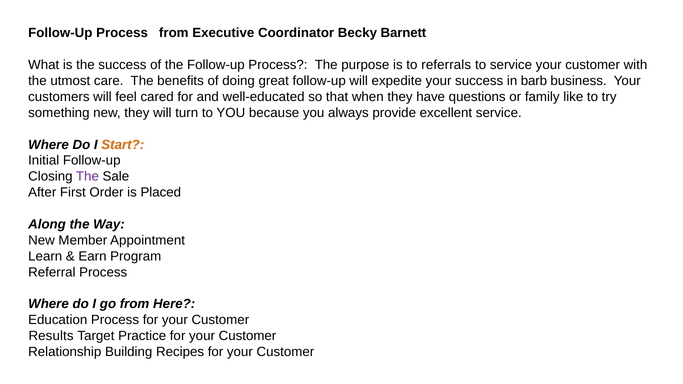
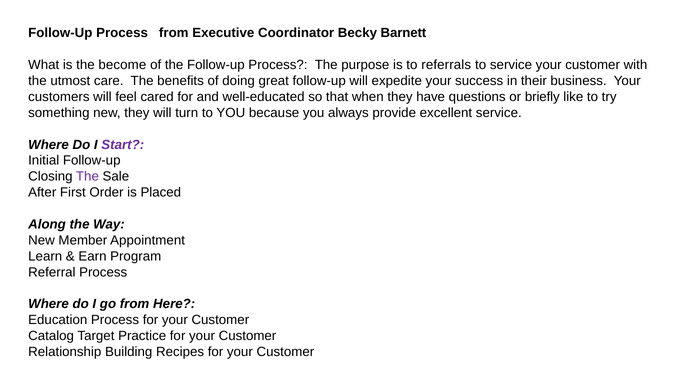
the success: success -> become (122, 65)
barb: barb -> their (534, 81)
family: family -> briefly (542, 97)
Start colour: orange -> purple (123, 145)
Results: Results -> Catalog (51, 336)
